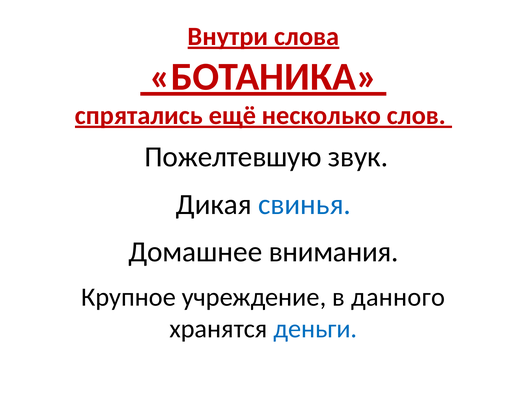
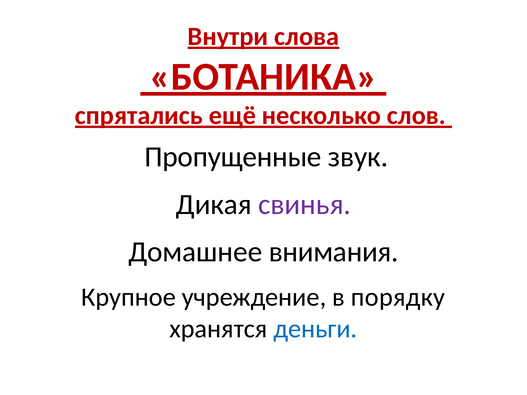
Пожелтевшую: Пожелтевшую -> Пропущенные (233, 157)
свинья colour: blue -> purple (305, 205)
данного: данного -> порядку (398, 297)
